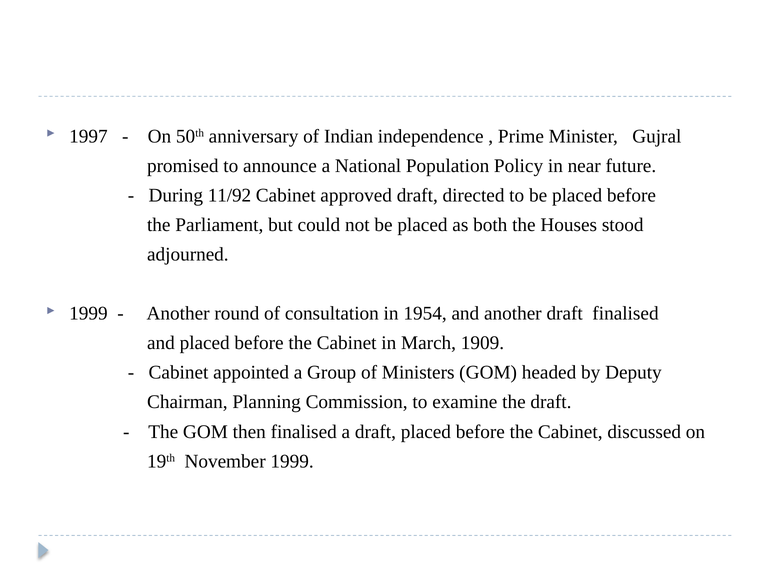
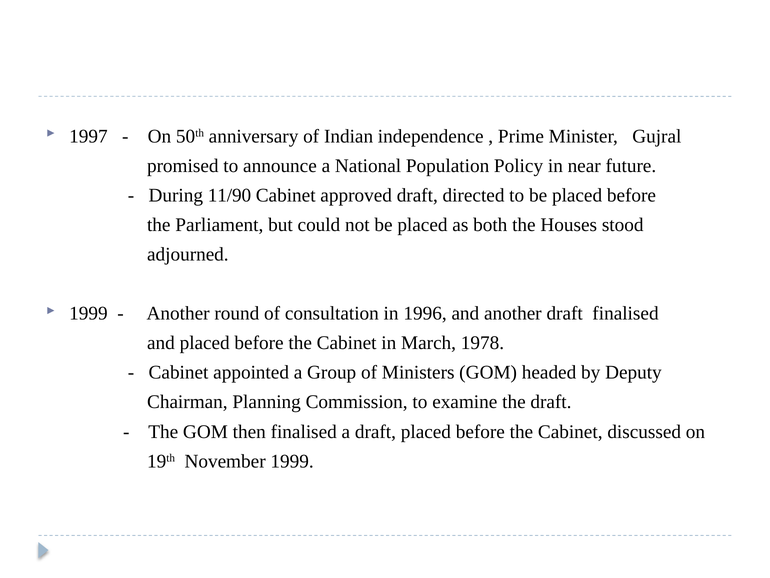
11/92: 11/92 -> 11/90 (230, 195)
1954: 1954 -> 1996 (425, 313)
1909: 1909 -> 1978 (482, 343)
